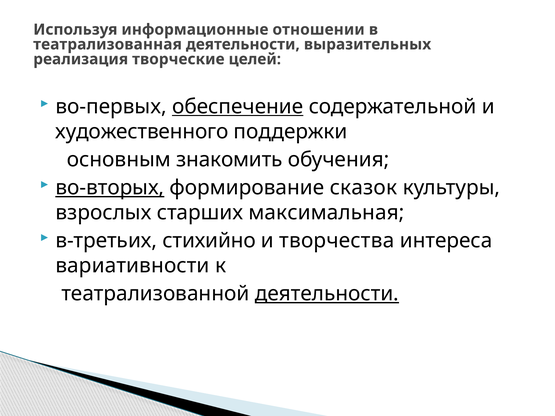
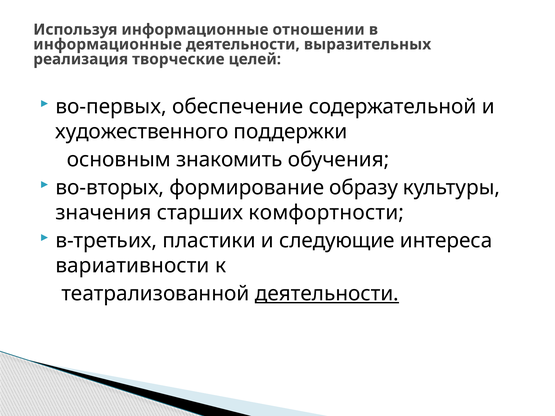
театрализованная: театрализованная -> информационные (108, 44)
обеспечение underline: present -> none (238, 107)
во-вторых underline: present -> none (110, 188)
сказок: сказок -> образу (364, 188)
взрослых: взрослых -> значения (103, 213)
максимальная: максимальная -> комфортности (326, 213)
стихийно: стихийно -> пластики (209, 241)
творчества: творчества -> следующие (337, 241)
